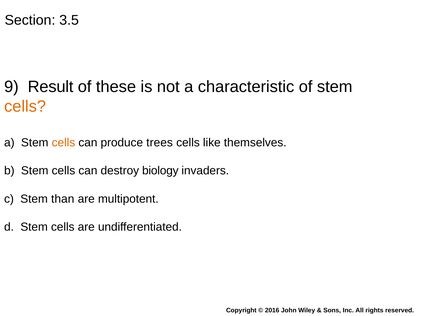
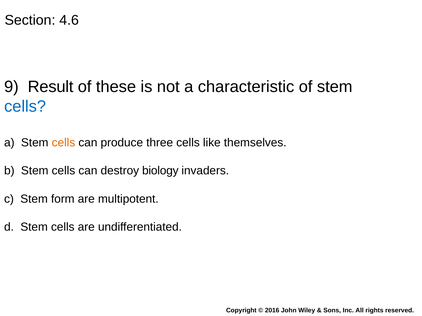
3.5: 3.5 -> 4.6 (69, 20)
cells colour: orange -> blue (25, 107)
trees: trees -> three (160, 143)
than: than -> form (63, 199)
